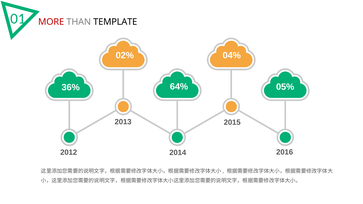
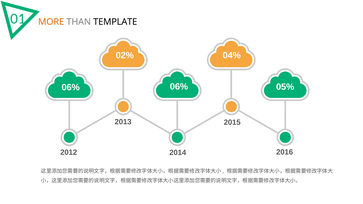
MORE colour: red -> orange (51, 22)
64%: 64% -> 06% (179, 87)
36%: 36% -> 06% (71, 88)
